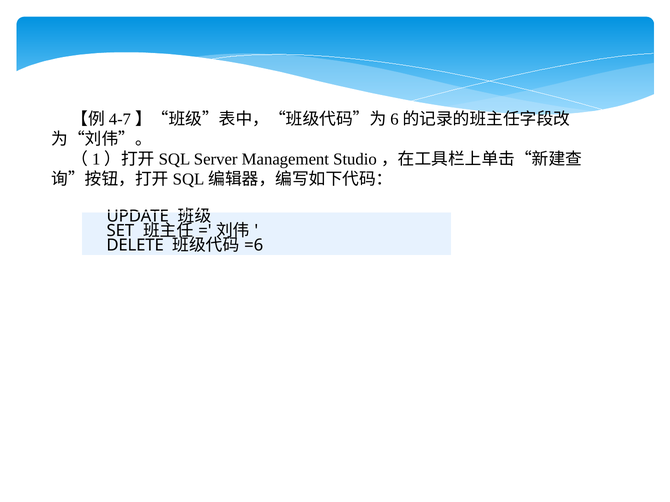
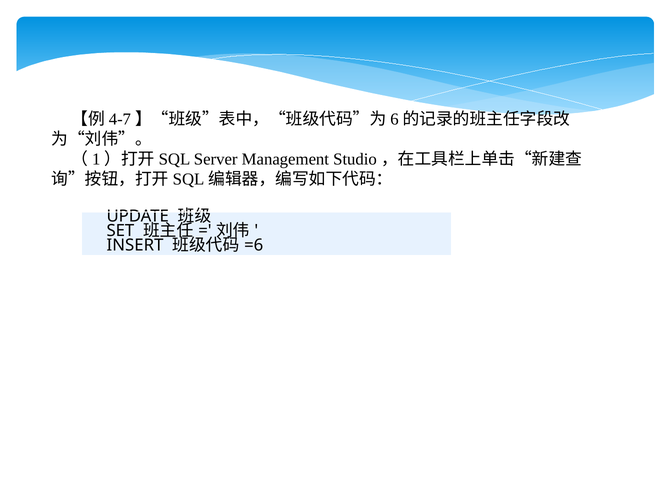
DELETE: DELETE -> INSERT (135, 245)
